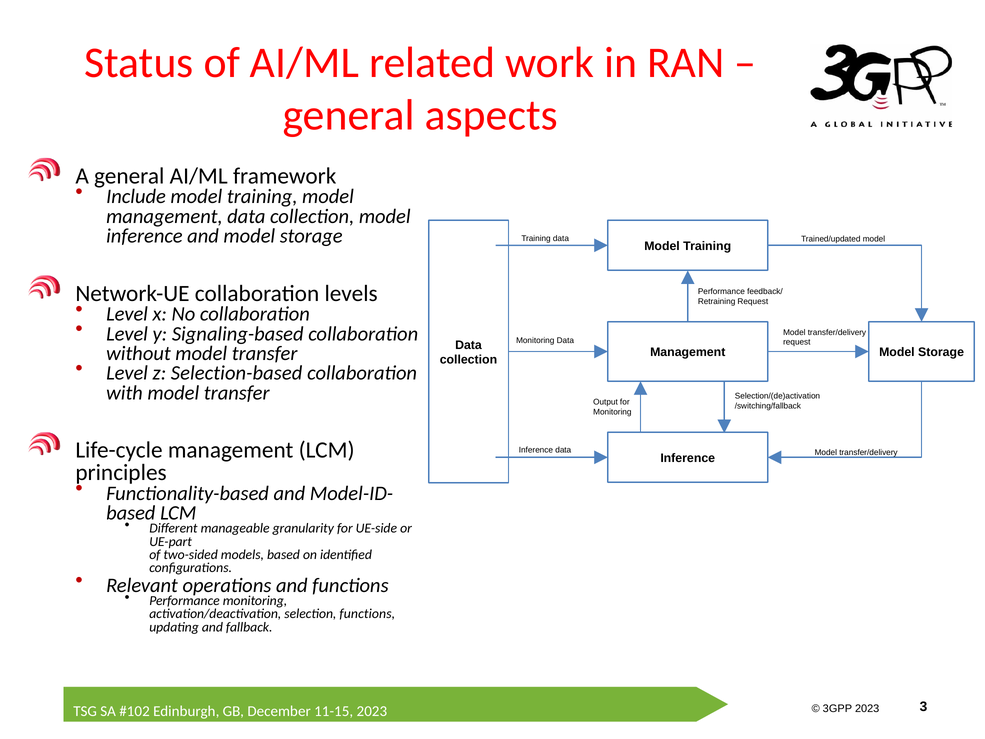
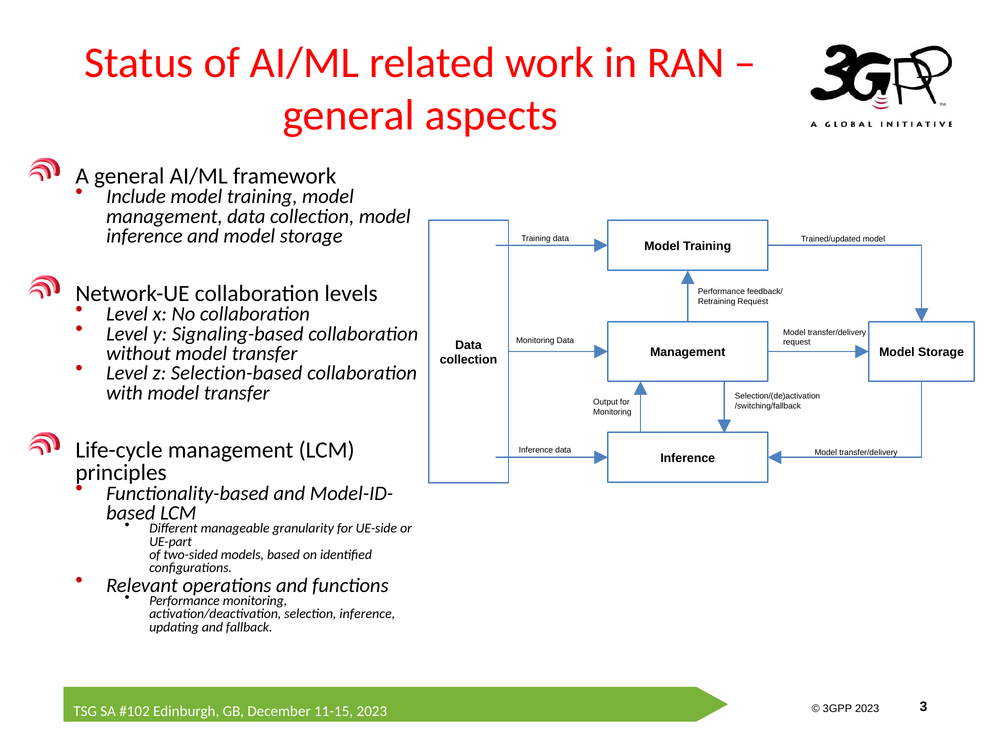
selection functions: functions -> inference (367, 614)
